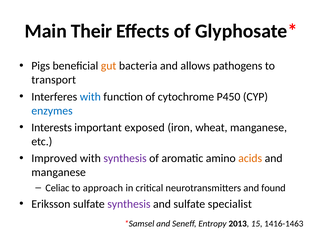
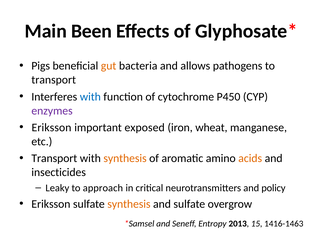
Their: Their -> Been (92, 31)
enzymes colour: blue -> purple (52, 110)
Interests: Interests -> Eriksson (51, 127)
Improved: Improved -> Transport (54, 158)
synthesis colour: purple -> orange (125, 158)
manganese: manganese -> insecticides (59, 172)
Celiac: Celiac -> Leaky (57, 188)
found: found -> policy (273, 188)
synthesis colour: purple -> orange (129, 204)
specialist: specialist -> overgrow (230, 204)
